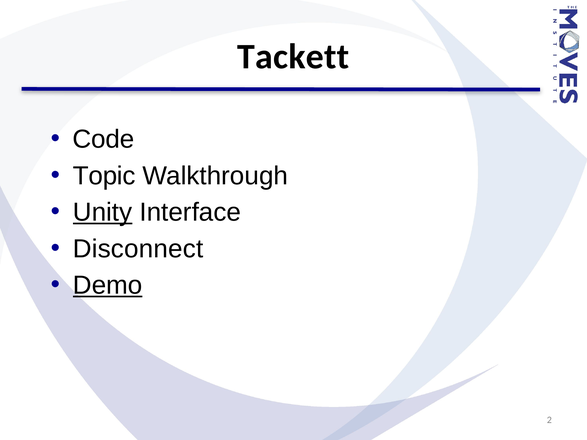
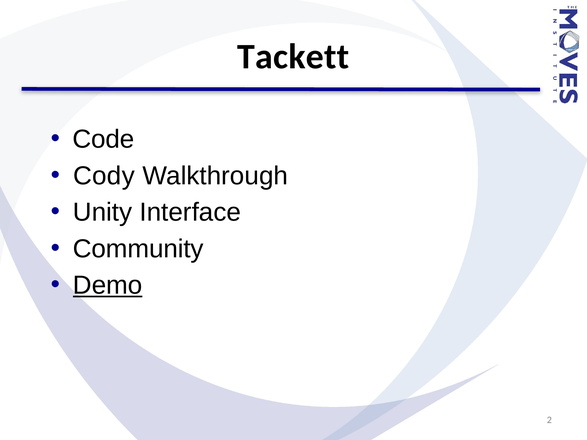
Topic: Topic -> Cody (104, 176)
Unity underline: present -> none (103, 212)
Disconnect: Disconnect -> Community (138, 249)
